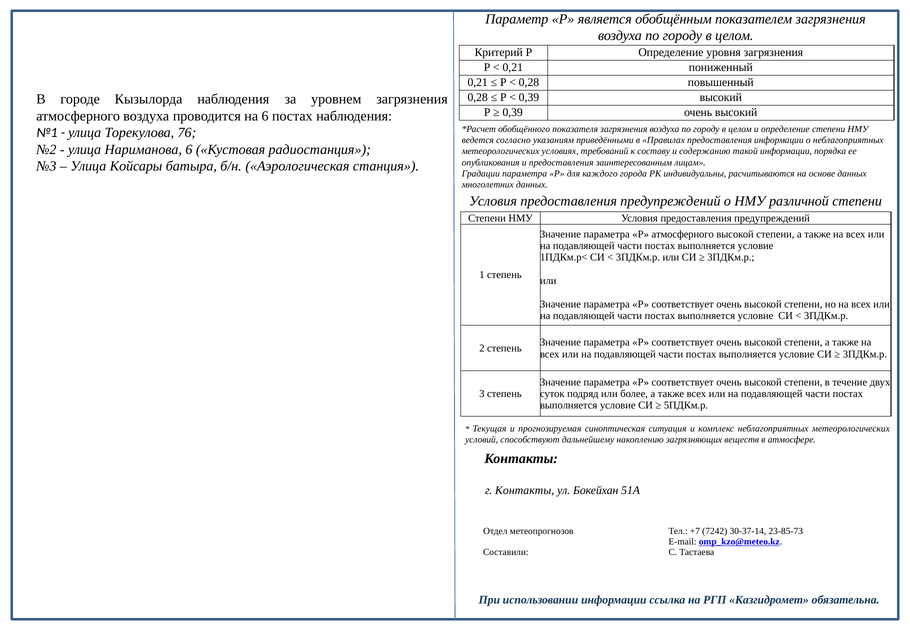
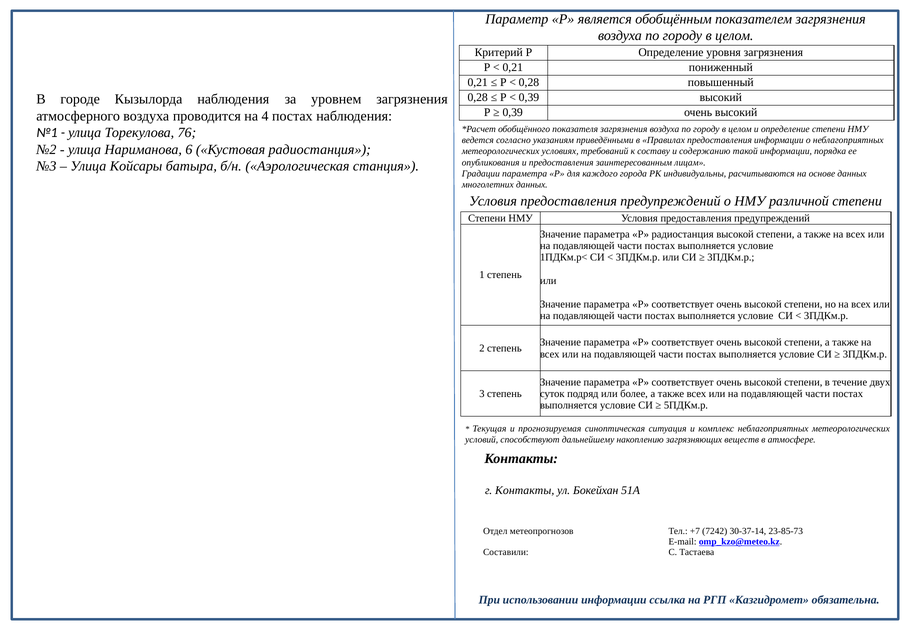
на 6: 6 -> 4 (265, 116)
Р атмосферного: атмосферного -> радиостанция (683, 234)
